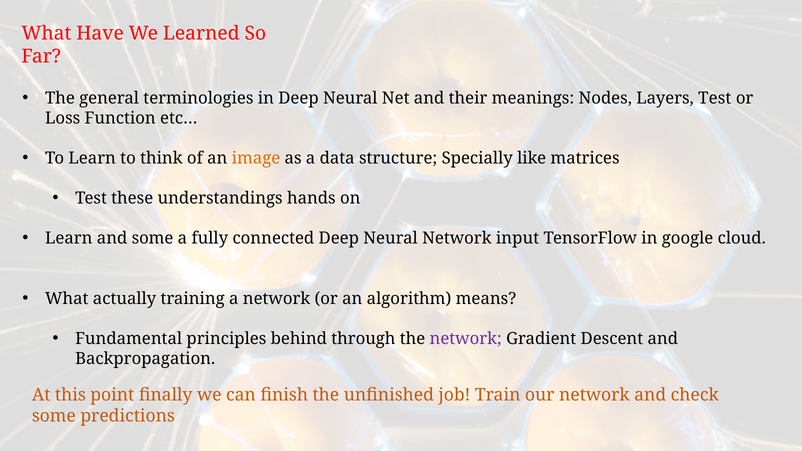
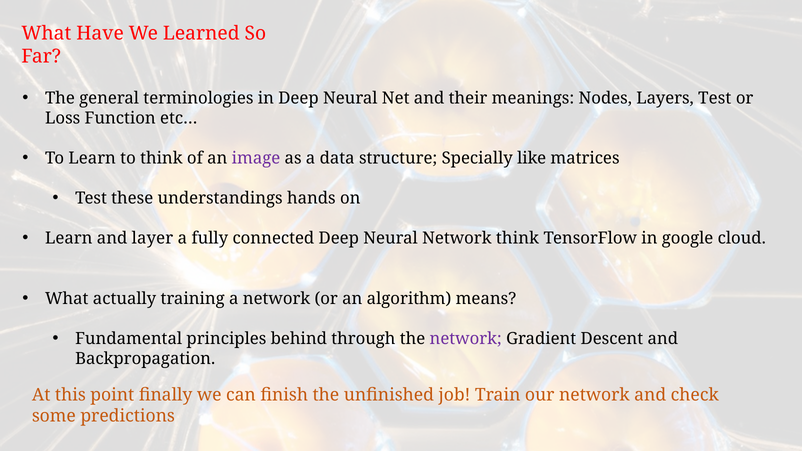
image colour: orange -> purple (256, 158)
and some: some -> layer (152, 238)
Network input: input -> think (517, 238)
